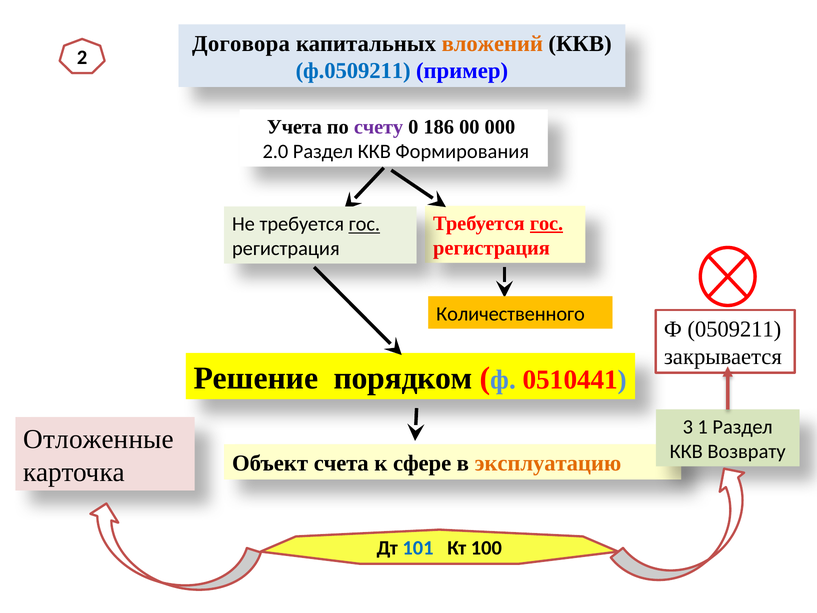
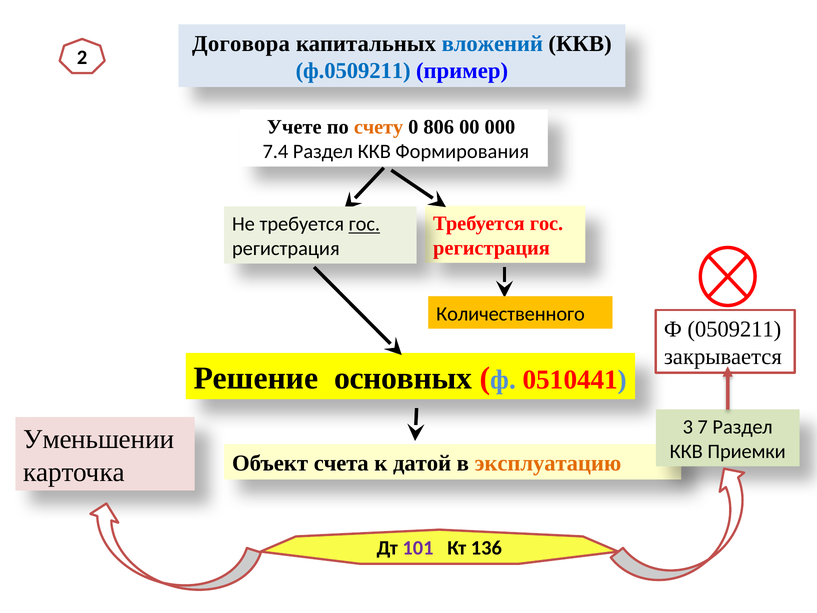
вложений colour: orange -> blue (492, 44)
Учета: Учета -> Учете (294, 127)
счету colour: purple -> orange (379, 127)
186: 186 -> 806 (439, 127)
2.0: 2.0 -> 7.4 (275, 152)
гос underline: present -> none (546, 223)
порядком: порядком -> основных (403, 378)
1: 1 -> 7 (703, 427)
Отложенные: Отложенные -> Уменьшении (99, 439)
Возврату: Возврату -> Приемки (747, 451)
сфере: сфере -> датой (422, 463)
101 colour: blue -> purple (418, 548)
100: 100 -> 136 (486, 548)
